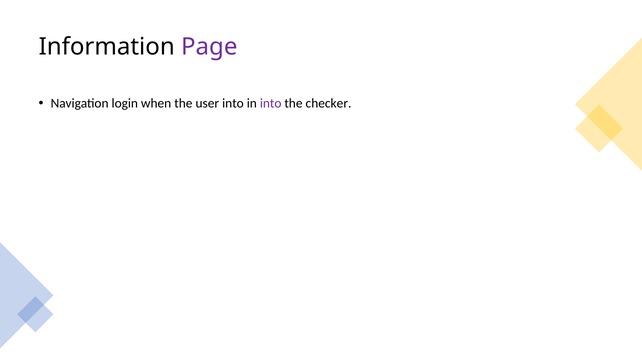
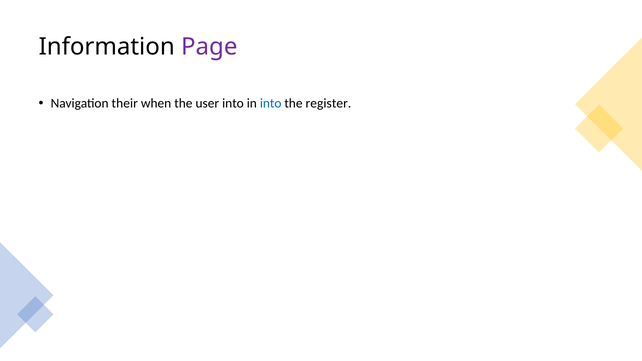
login: login -> their (125, 103)
into colour: purple -> blue (271, 103)
checker: checker -> register (328, 103)
